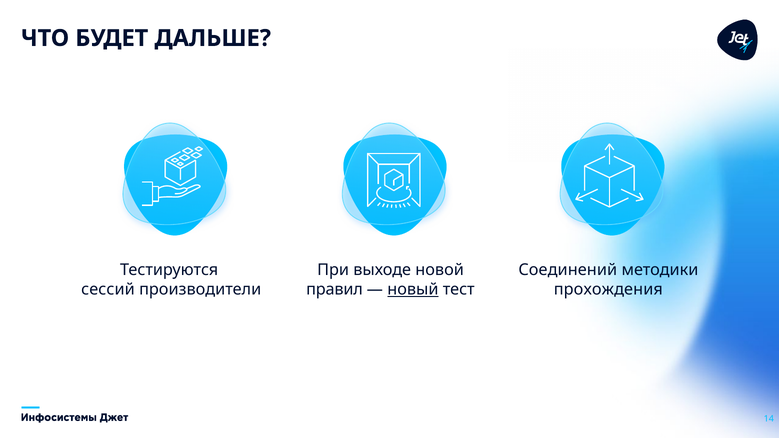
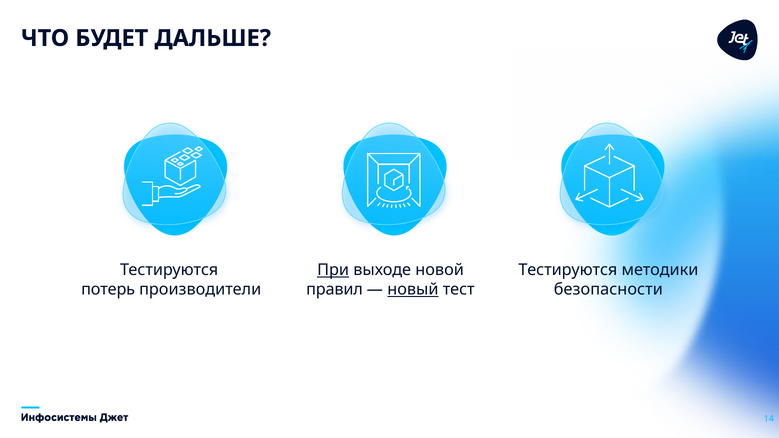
При underline: none -> present (333, 270)
Соединений: Соединений -> Тестируются (568, 270)
сессий: сессий -> потерь (108, 290)
прохождения: прохождения -> безопасности (608, 290)
